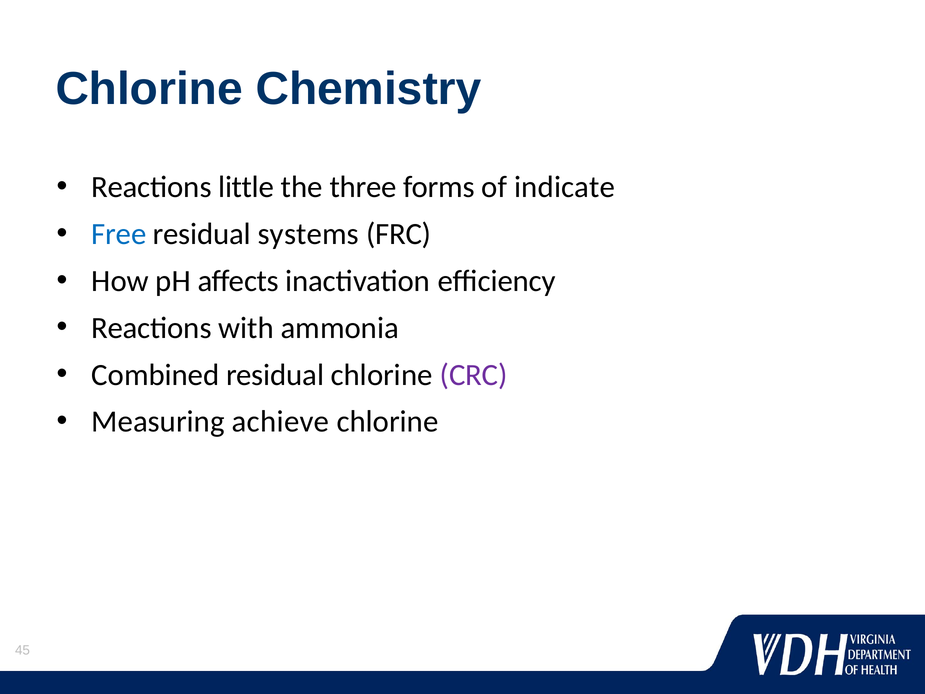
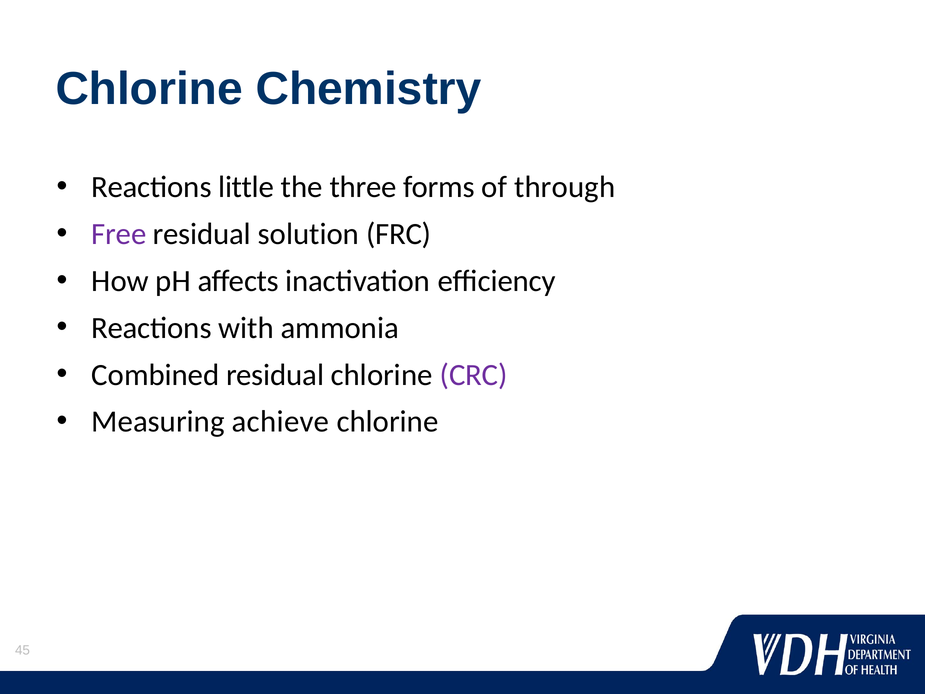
indicate: indicate -> through (565, 187)
Free colour: blue -> purple (119, 234)
systems: systems -> solution (308, 234)
